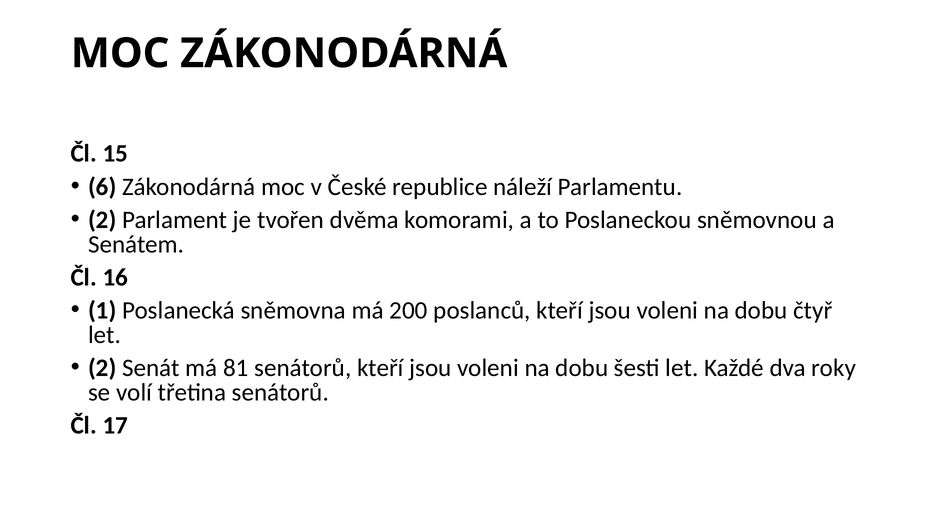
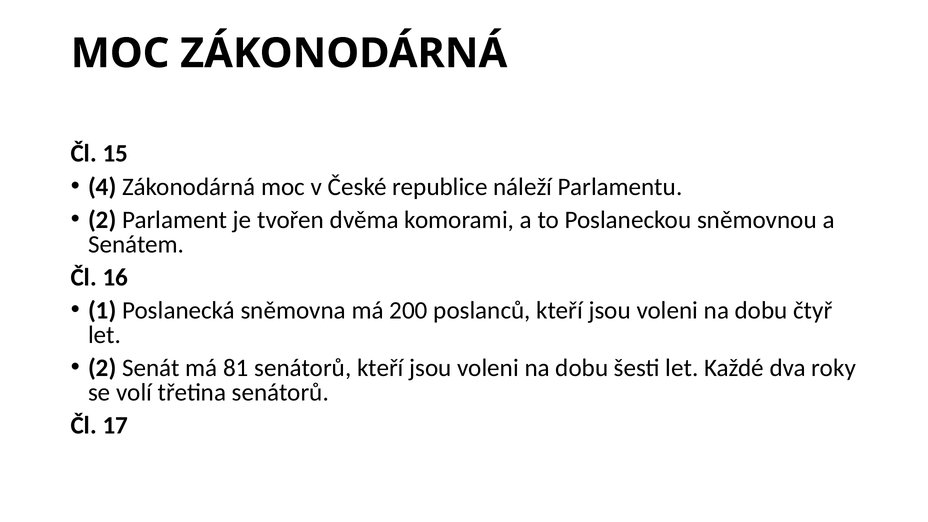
6: 6 -> 4 (102, 187)
